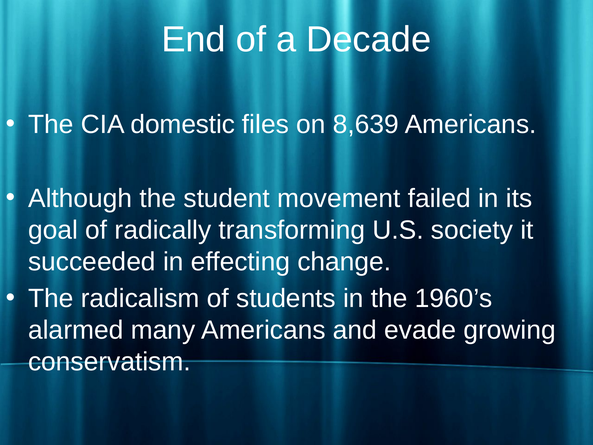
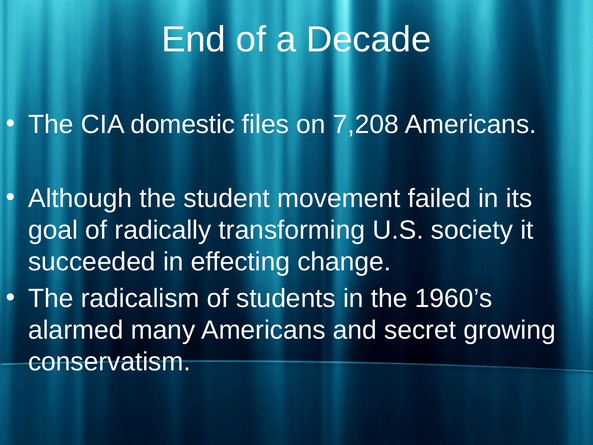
8,639: 8,639 -> 7,208 (366, 124)
evade: evade -> secret (420, 330)
